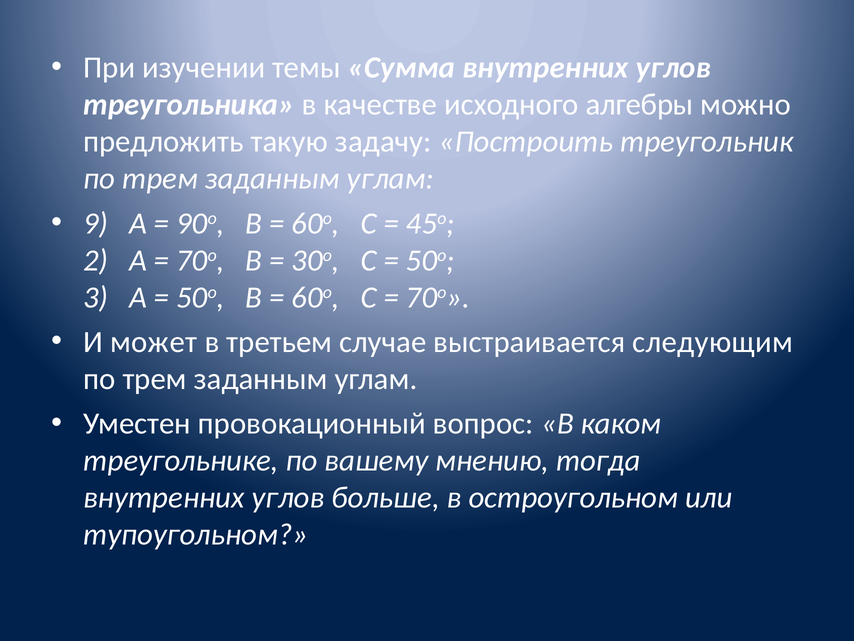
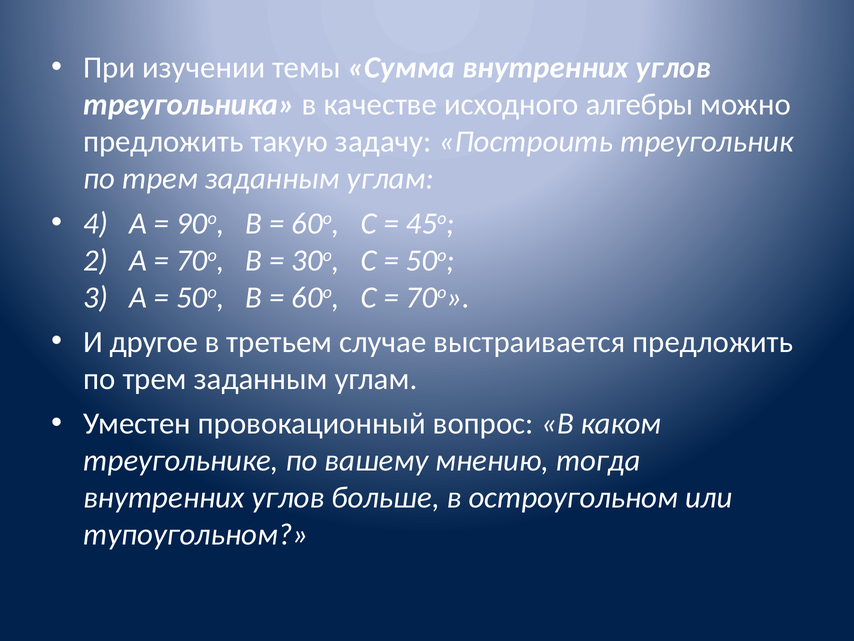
9: 9 -> 4 (96, 223)
может: может -> другое (154, 342)
выстраивается следующим: следующим -> предложить (713, 342)
